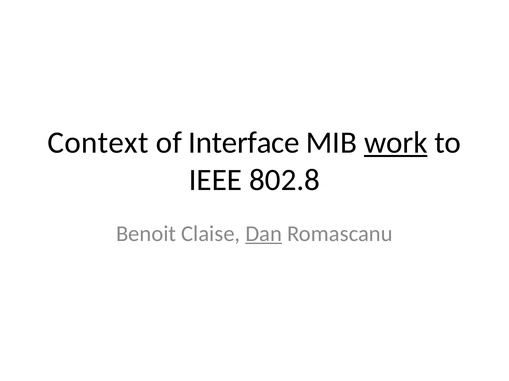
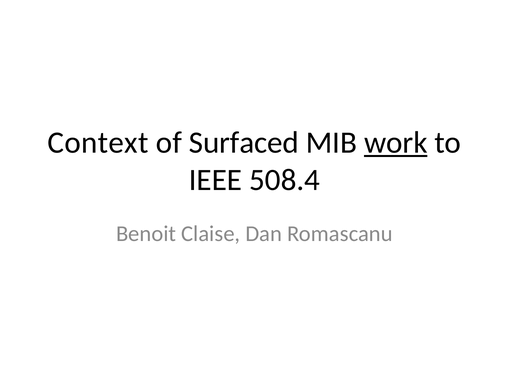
Interface: Interface -> Surfaced (244, 143)
802.8: 802.8 -> 508.4 (285, 180)
Dan underline: present -> none (264, 234)
